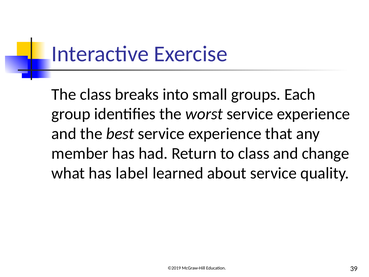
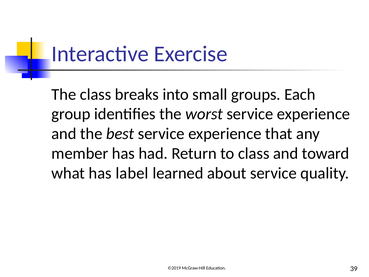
change: change -> toward (326, 153)
